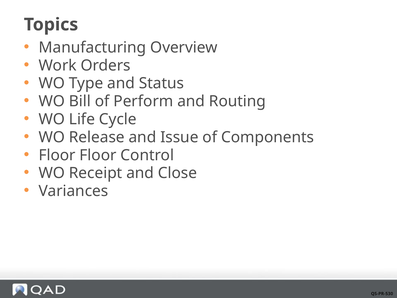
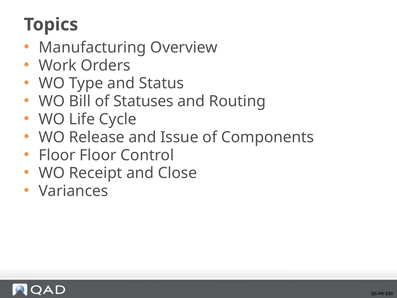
Perform: Perform -> Statuses (143, 101)
